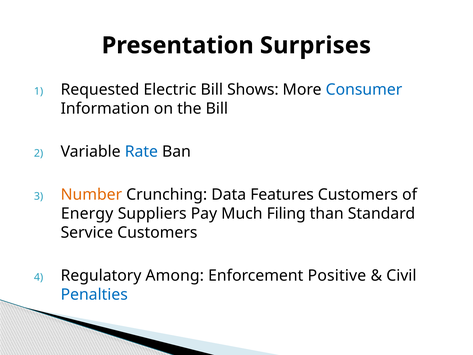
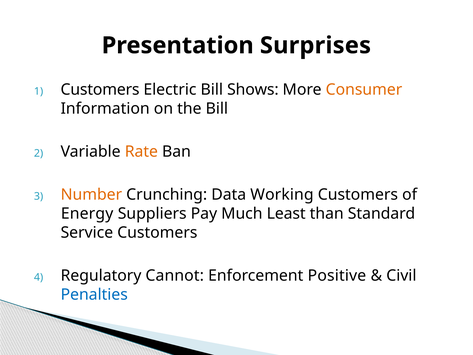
Requested: Requested -> Customers (100, 90)
Consumer colour: blue -> orange (364, 90)
Rate colour: blue -> orange (141, 152)
Features: Features -> Working (282, 195)
Filing: Filing -> Least (286, 214)
Among: Among -> Cannot (175, 276)
